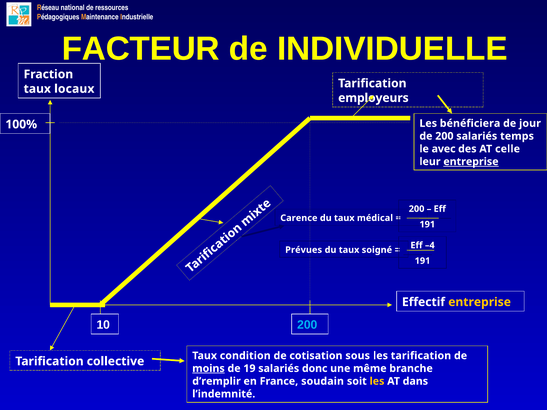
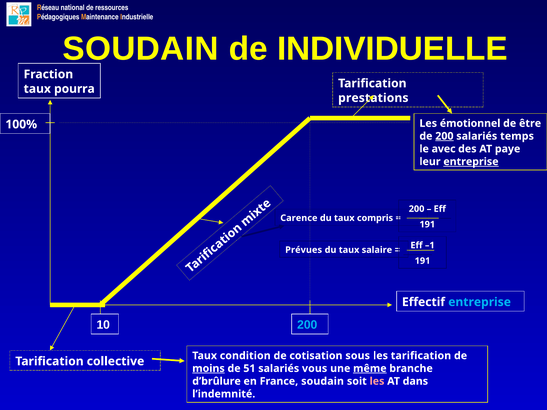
FACTEUR: FACTEUR -> SOUDAIN (140, 49)
locaux: locaux -> pourra (74, 89)
employeurs: employeurs -> prestations (373, 98)
bénéficiera: bénéficiera -> émotionnel (470, 123)
jour: jour -> être (530, 123)
200 underline: none -> present (444, 136)
celle: celle -> paye (508, 149)
médical: médical -> compris (375, 218)
–4: –4 -> –1 (430, 245)
soigné: soigné -> salaire (377, 250)
entreprise colour: yellow -> light blue (480, 302)
19: 19 -> 51 (249, 369)
donc: donc -> vous (315, 369)
même underline: none -> present (370, 369)
d’remplir: d’remplir -> d’brûlure (217, 381)
les colour: yellow -> pink (377, 381)
